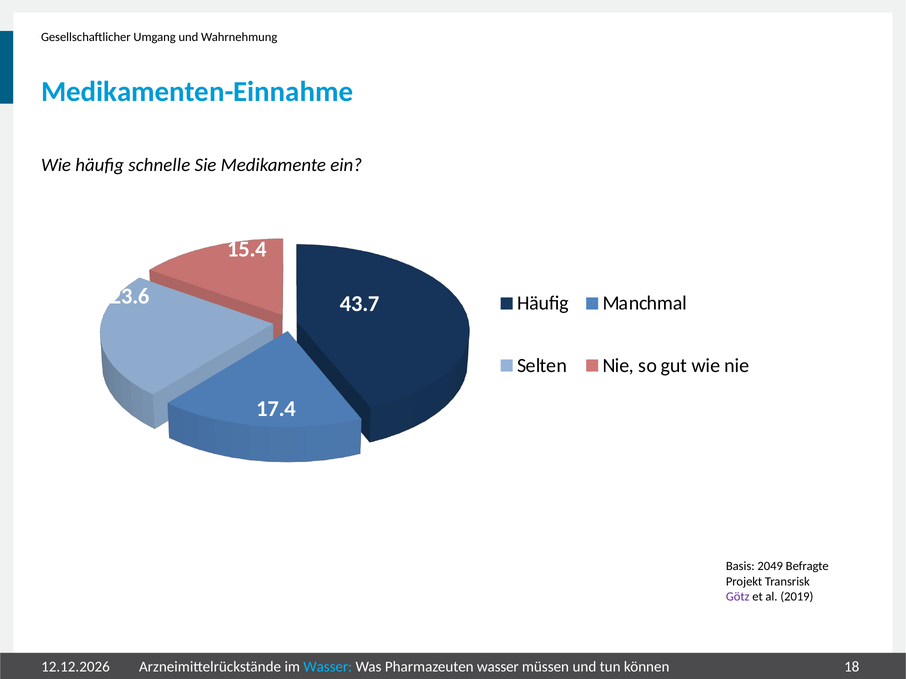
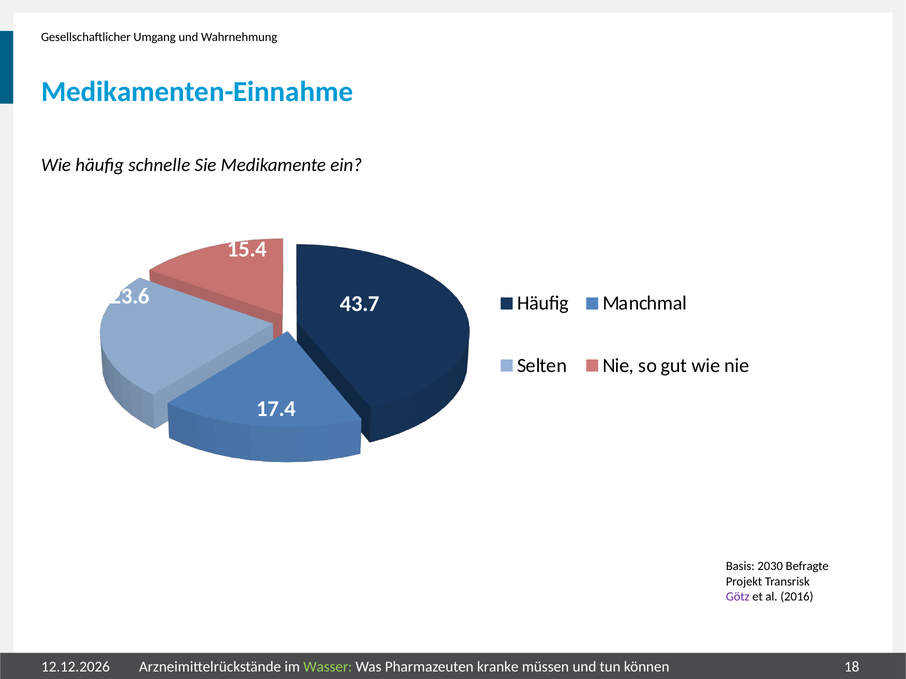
2049: 2049 -> 2030 (770, 567)
2019: 2019 -> 2016 (797, 597)
Wasser colour: light blue -> light green (328, 667)
Pharmazeuten wasser: wasser -> kranke (498, 667)
